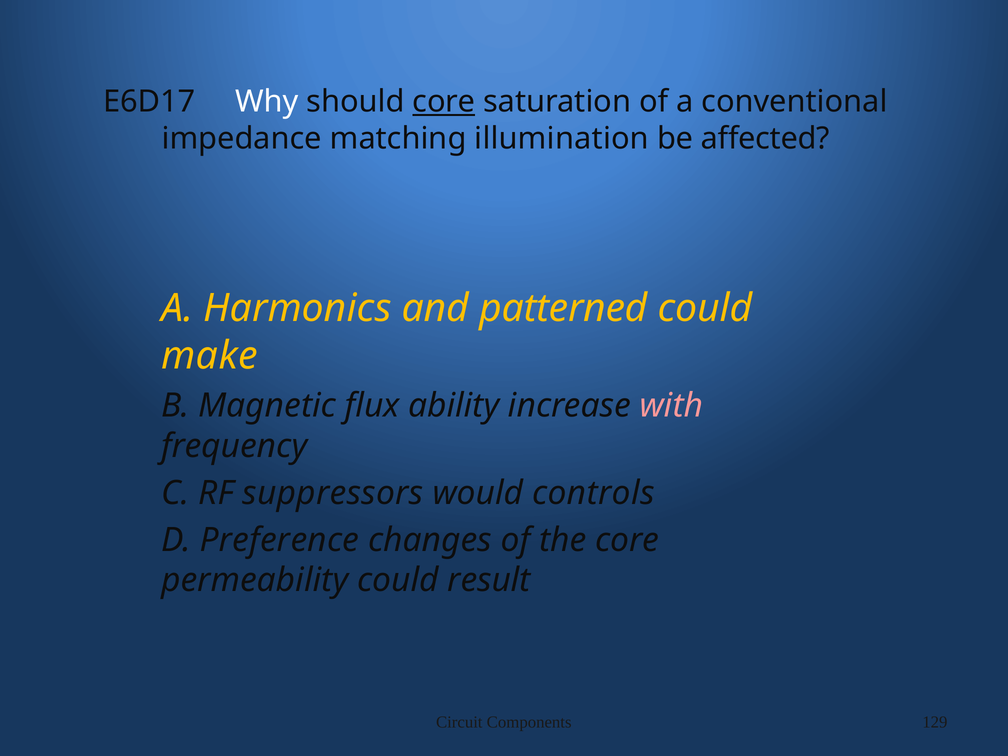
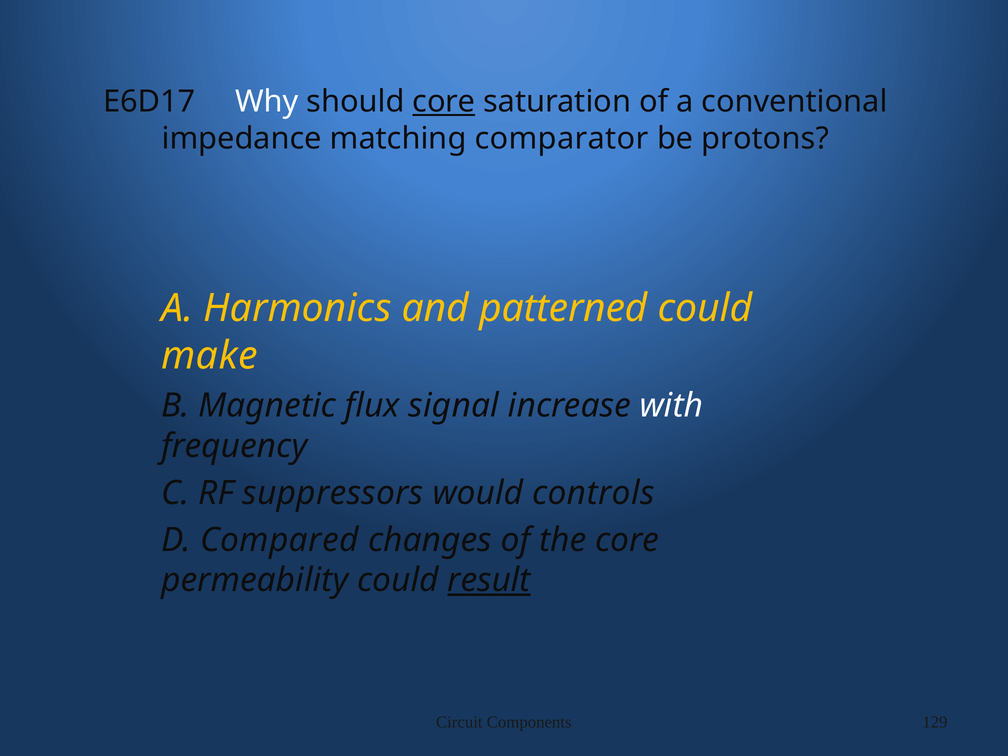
illumination: illumination -> comparator (562, 139)
affected: affected -> protons (765, 139)
ability: ability -> signal (454, 406)
with colour: pink -> white (671, 406)
Preference: Preference -> Compared (279, 540)
result underline: none -> present (489, 580)
